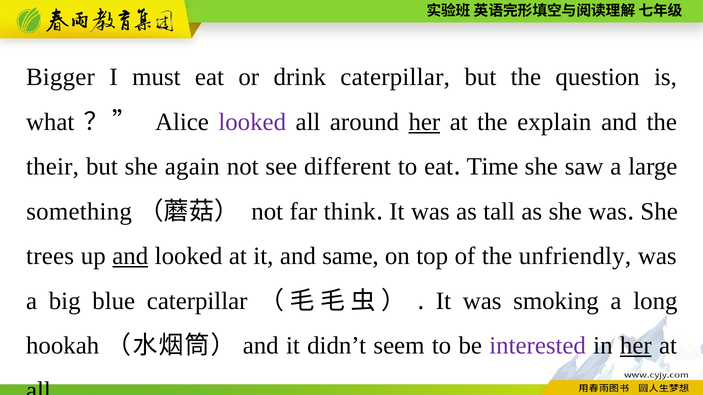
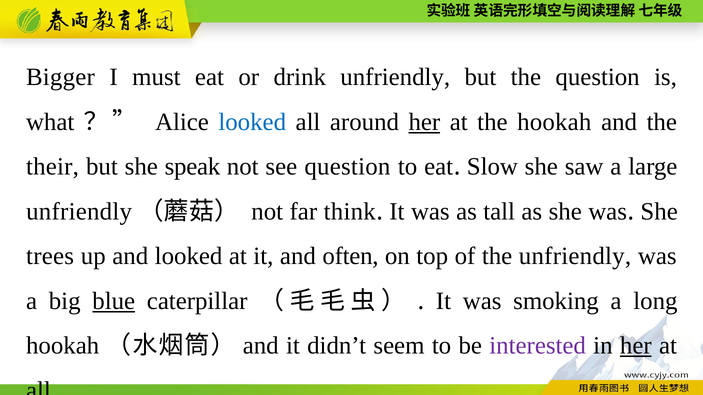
drink caterpillar: caterpillar -> unfriendly (395, 77)
looked colour: purple -> blue (252, 122)
the explain: explain -> hookah (554, 122)
again: again -> speak (192, 167)
see different: different -> question (347, 167)
Time: Time -> Slow (492, 167)
something: something -> unfriendly (79, 212)
and underline: present -> none (130, 256)
same: same -> often (351, 256)
blue underline: none -> present (114, 301)
